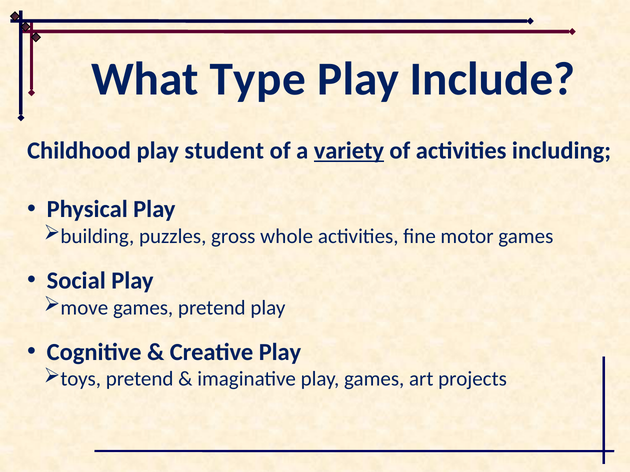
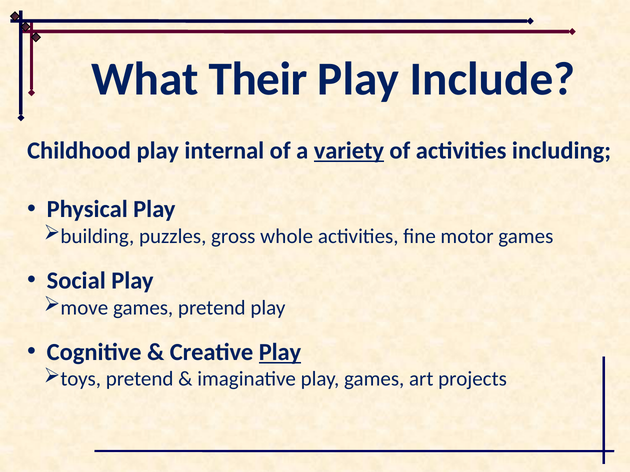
Type: Type -> Their (258, 79)
student: student -> internal (224, 151)
Play underline: none -> present (280, 352)
